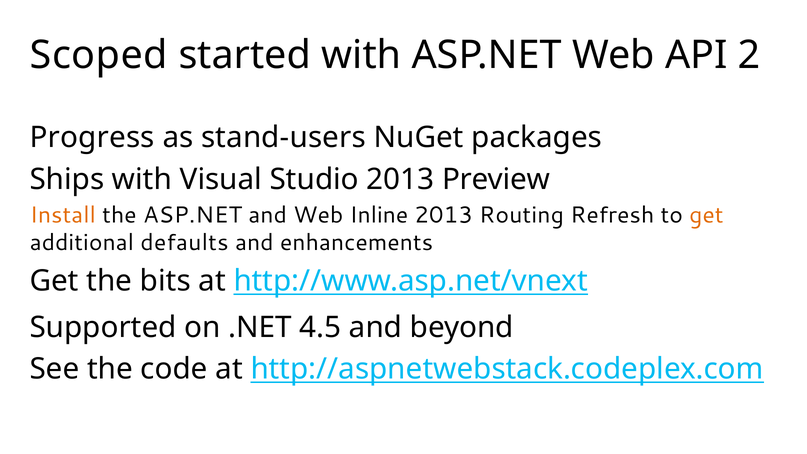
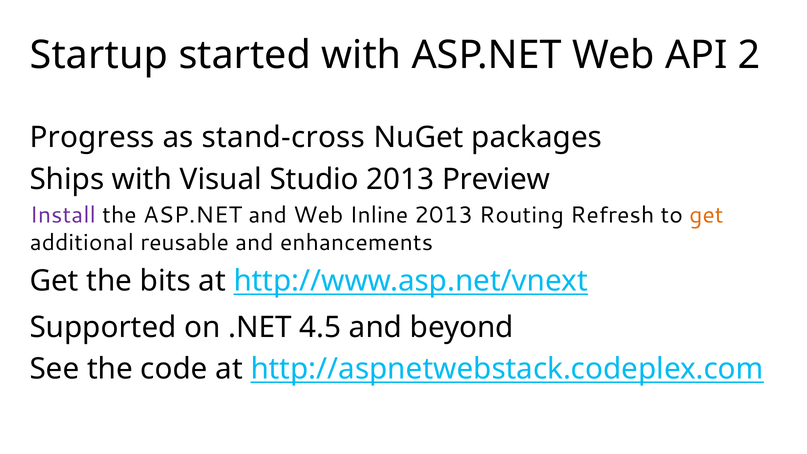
Scoped: Scoped -> Startup (99, 55)
stand-users: stand-users -> stand-cross (283, 138)
Install colour: orange -> purple (63, 215)
defaults: defaults -> reusable (185, 243)
